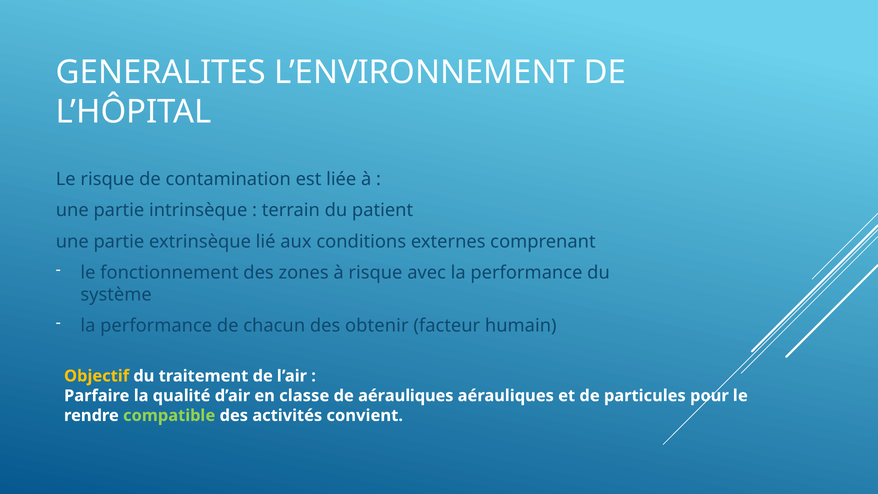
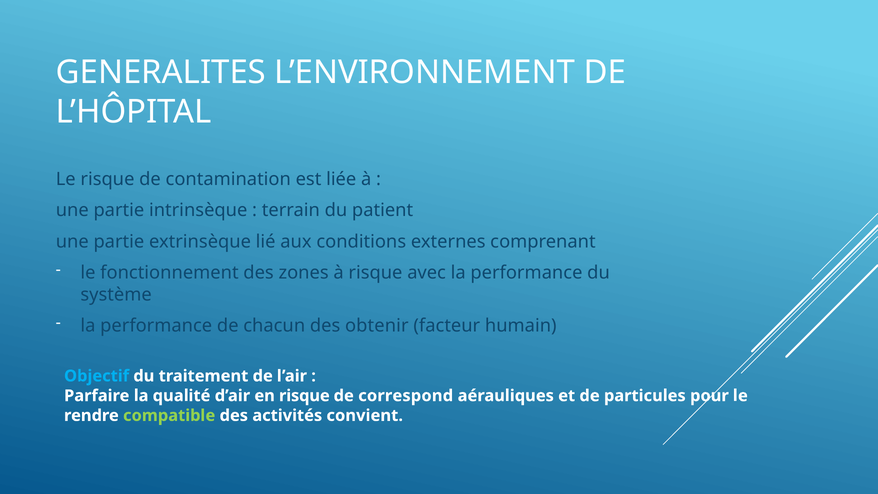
Objectif colour: yellow -> light blue (97, 376)
en classe: classe -> risque (304, 396)
de aérauliques: aérauliques -> correspond (406, 396)
